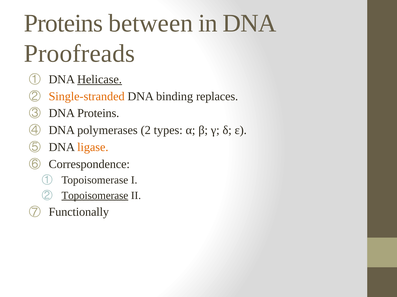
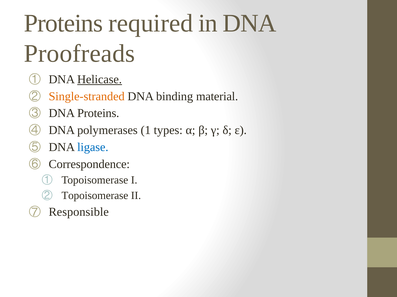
between: between -> required (151, 23)
replaces: replaces -> material (217, 97)
2: 2 -> 1 (146, 131)
ligase colour: orange -> blue (93, 147)
Topoisomerase underline: present -> none (95, 196)
Functionally: Functionally -> Responsible (79, 212)
